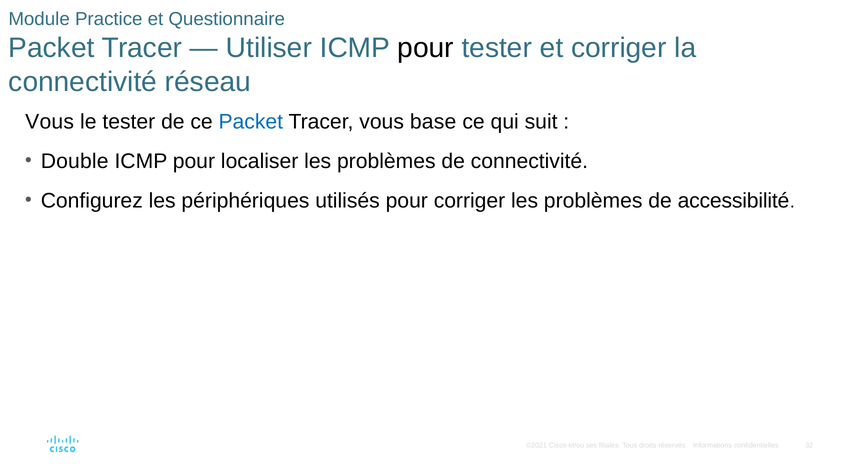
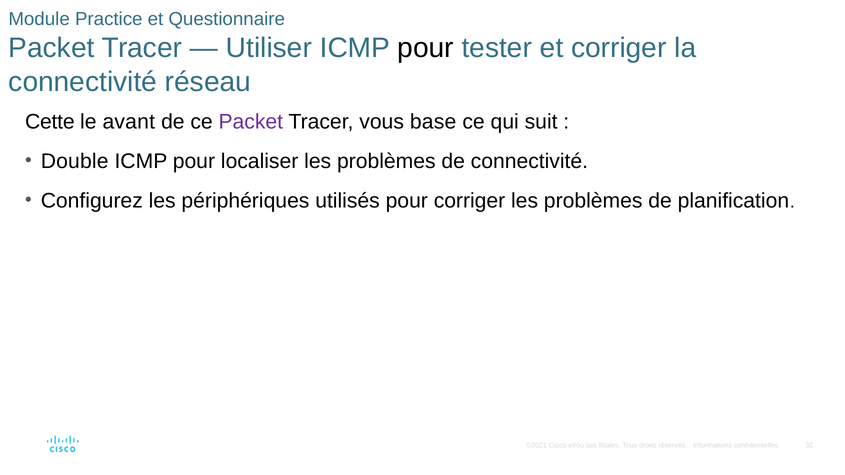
Vous: Vous -> Cette (50, 122)
le tester: tester -> avant (129, 122)
Packet colour: blue -> purple (251, 122)
accessibilité: accessibilité -> planification (733, 201)
